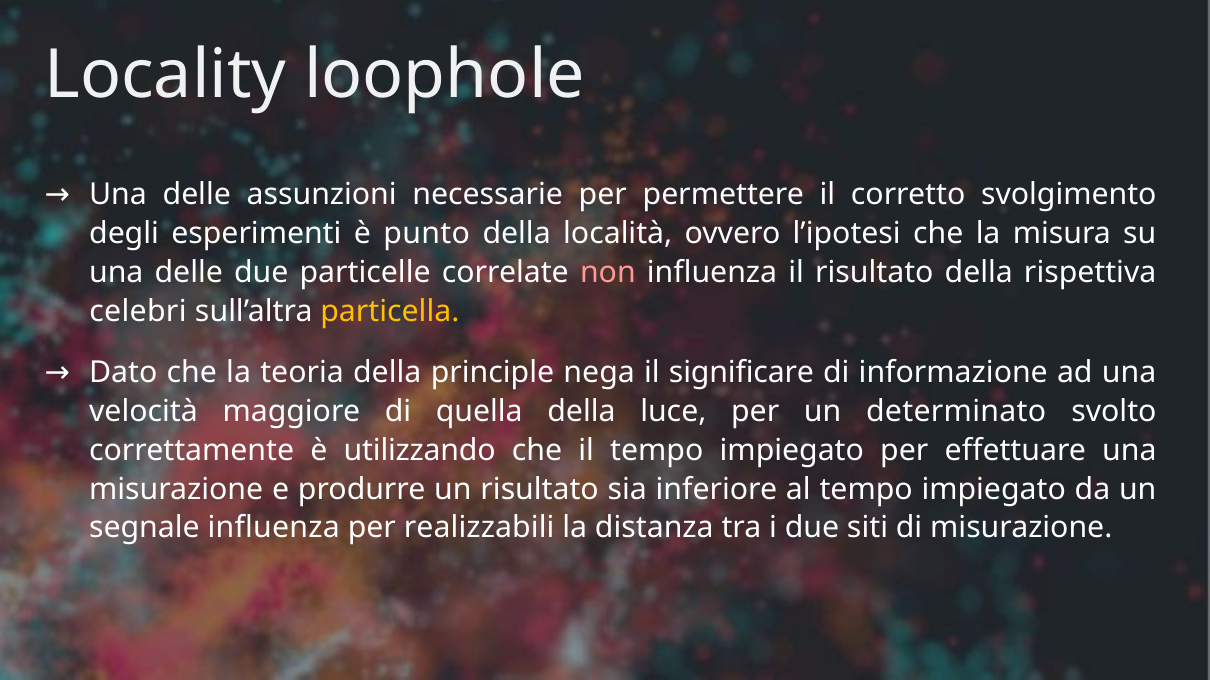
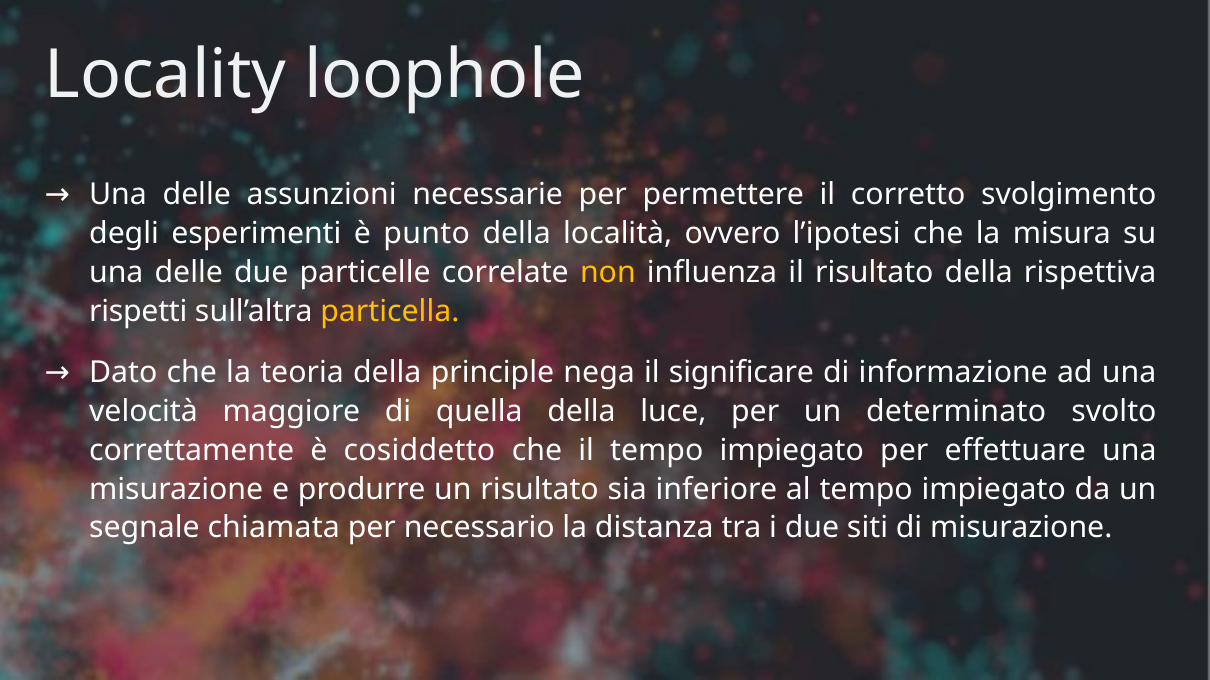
non colour: pink -> yellow (608, 273)
celebri: celebri -> rispetti (138, 312)
utilizzando: utilizzando -> cosiddetto (419, 451)
segnale influenza: influenza -> chiamata (274, 528)
realizzabili: realizzabili -> necessario (479, 528)
